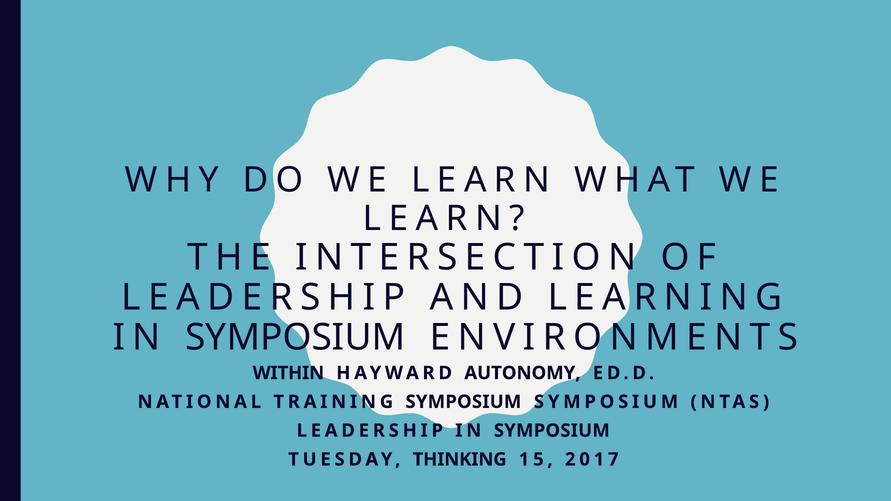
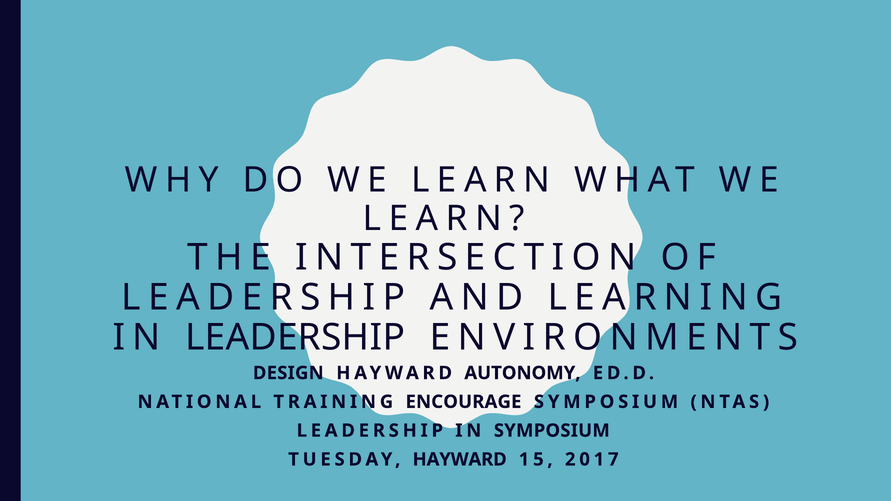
SYMPOSIUM: SYMPOSIUM -> LEADERSHIP (295, 338)
WITHIN: WITHIN -> DESIGN (288, 373)
TRAINING SYMPOSIUM: SYMPOSIUM -> ENCOURAGE (463, 402)
TUESDAY THINKING: THINKING -> HAYWARD (460, 460)
